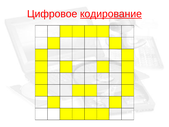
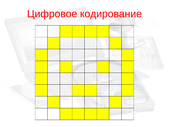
кодирование underline: present -> none (111, 14)
